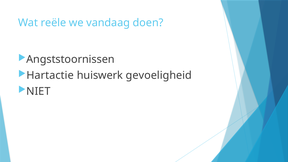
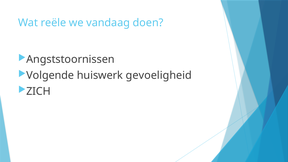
Hartactie: Hartactie -> Volgende (50, 75)
NIET: NIET -> ZICH (38, 91)
